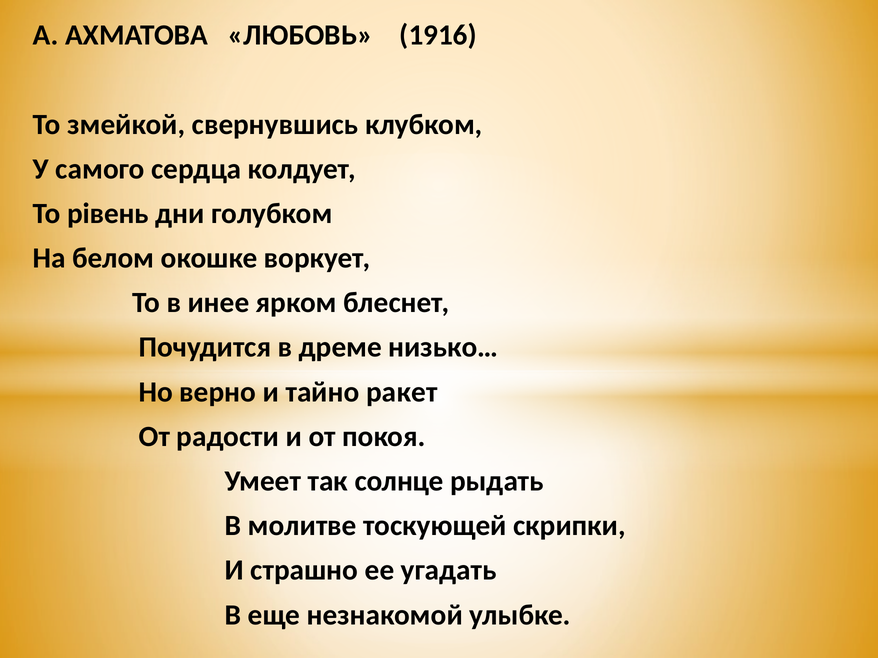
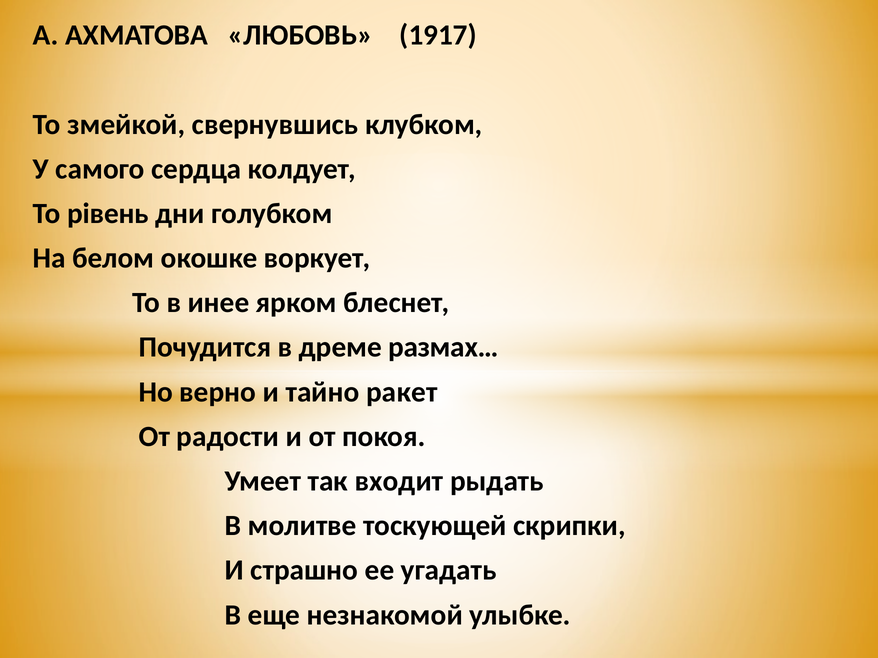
1916: 1916 -> 1917 (438, 35)
низько…: низько… -> размах… (443, 348)
солнце: солнце -> входит (399, 481)
